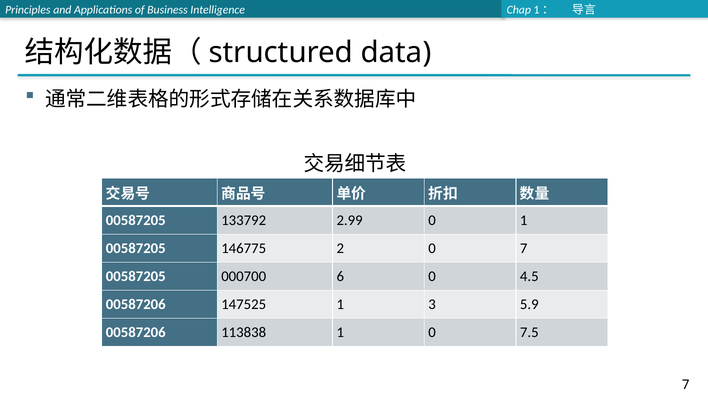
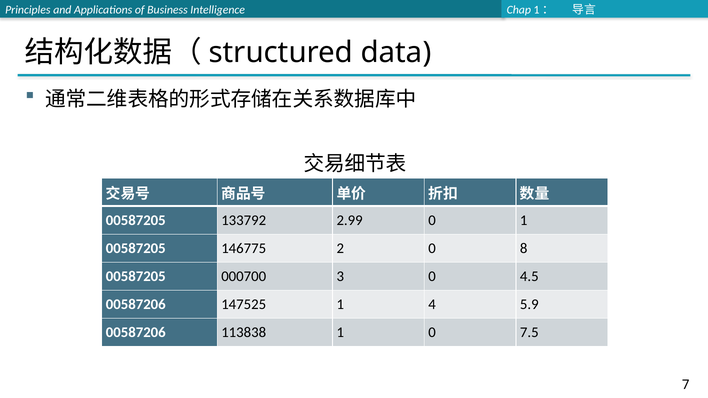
0 7: 7 -> 8 (524, 248)
6: 6 -> 3 (340, 276)
3: 3 -> 4 (432, 304)
